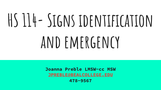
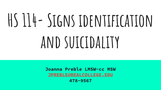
emergency: emergency -> suicidality (92, 43)
